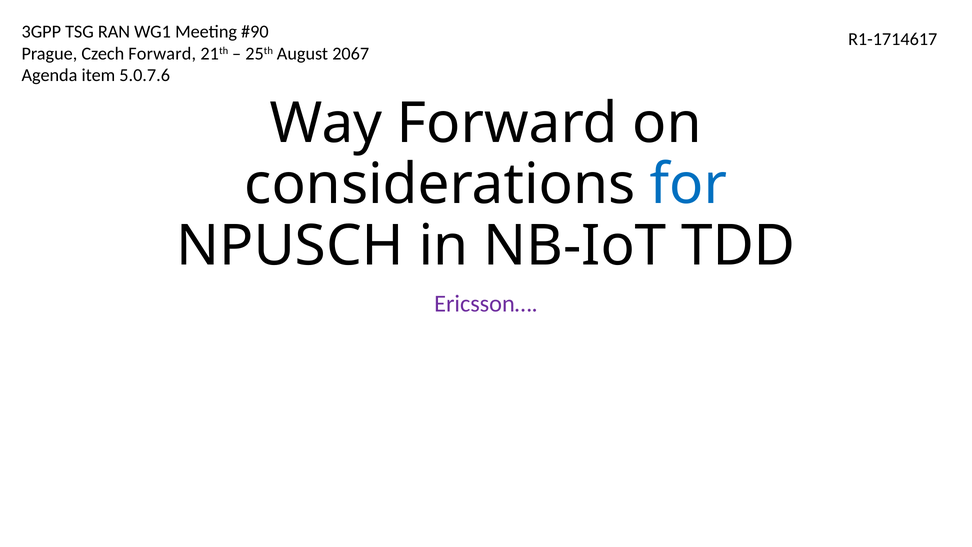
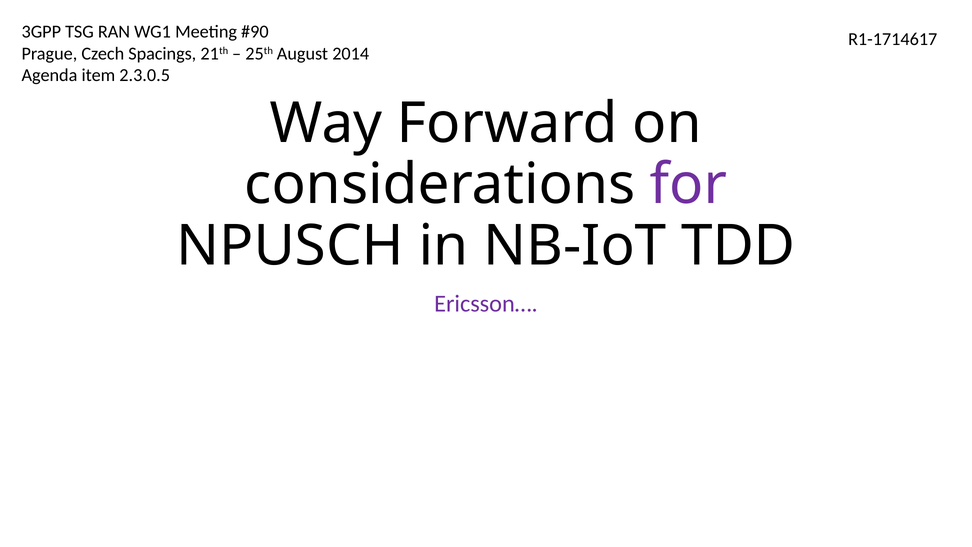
Czech Forward: Forward -> Spacings (162, 54)
2067: 2067 -> 2014 (351, 54)
5.0.7.6: 5.0.7.6 -> 2.3.0.5 (145, 75)
for colour: blue -> purple (689, 185)
